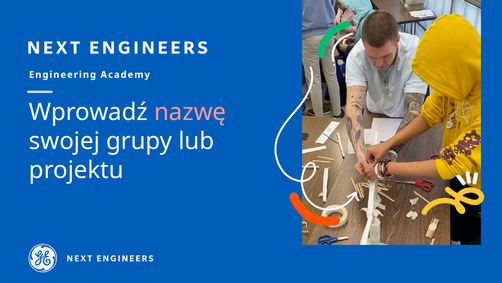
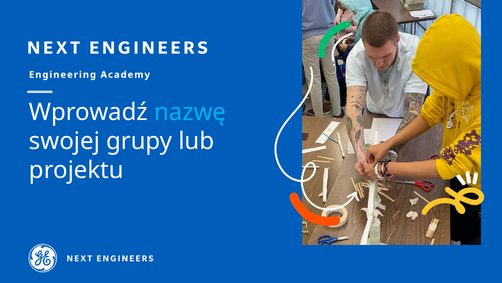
nazwę colour: pink -> light blue (190, 112)
